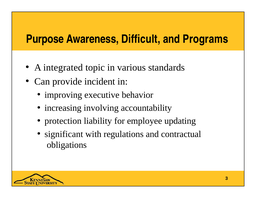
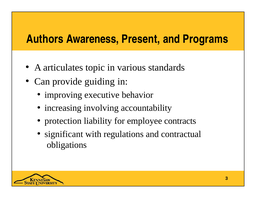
Purpose: Purpose -> Authors (45, 39)
Difficult: Difficult -> Present (141, 39)
integrated: integrated -> articulates (63, 67)
incident: incident -> guiding (100, 81)
updating: updating -> contracts (180, 121)
